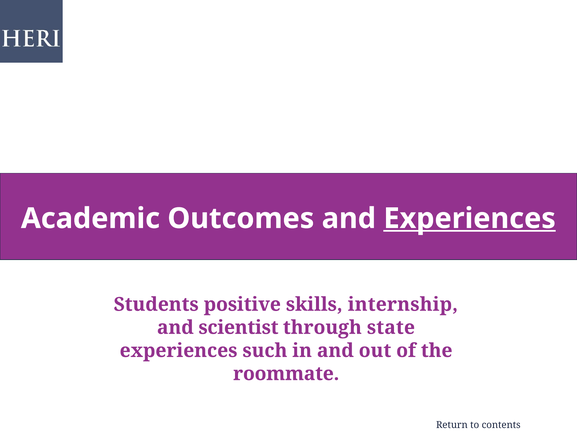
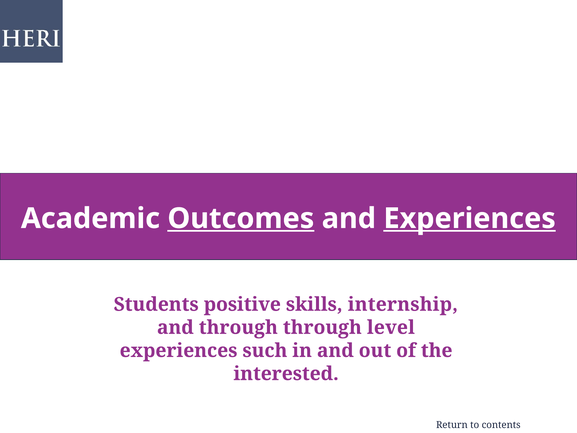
Outcomes underline: none -> present (241, 218)
and scientist: scientist -> through (238, 327)
state: state -> level (391, 327)
roommate: roommate -> interested (286, 374)
